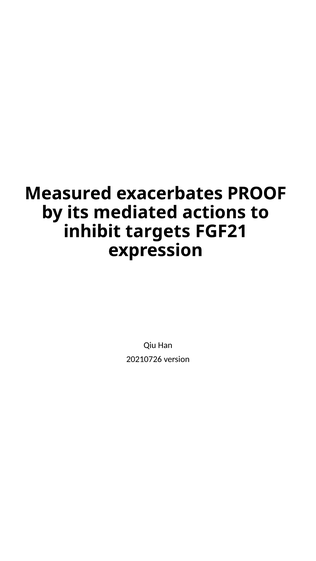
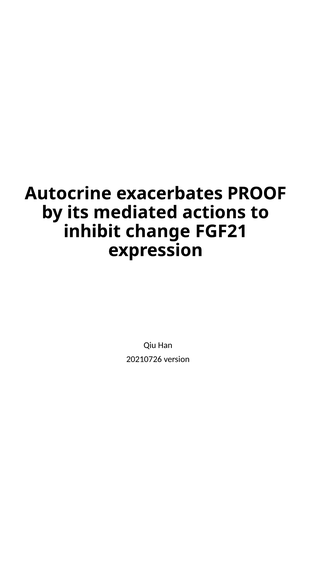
Measured: Measured -> Autocrine (68, 194)
targets: targets -> change (158, 232)
